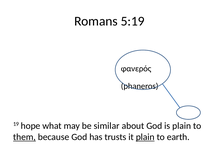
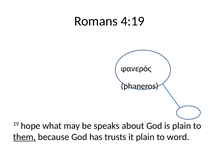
5:19: 5:19 -> 4:19 (133, 21)
similar: similar -> speaks (107, 126)
plain underline: present -> none (145, 137)
earth: earth -> word (178, 137)
